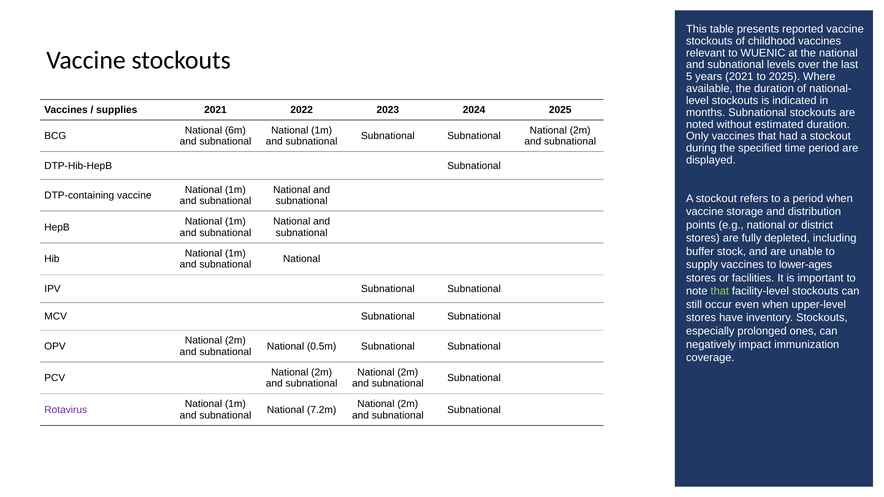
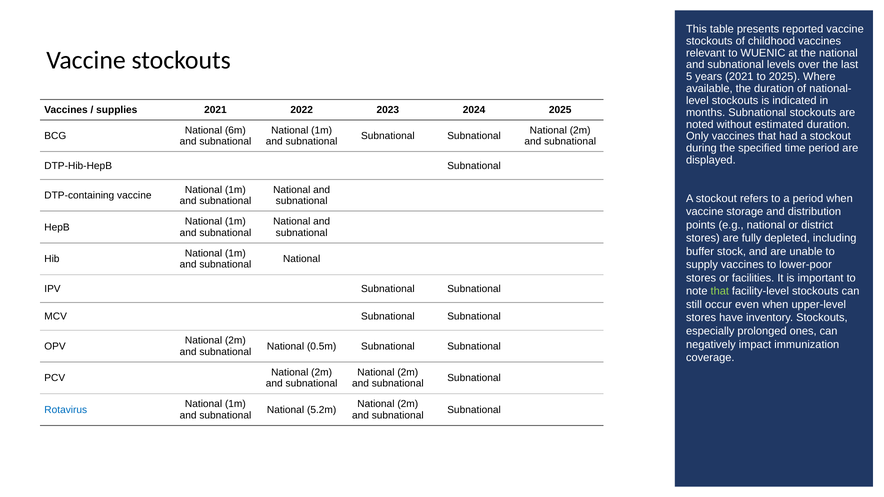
lower-ages: lower-ages -> lower-poor (806, 265)
Rotavirus colour: purple -> blue (66, 410)
7.2m: 7.2m -> 5.2m (322, 410)
